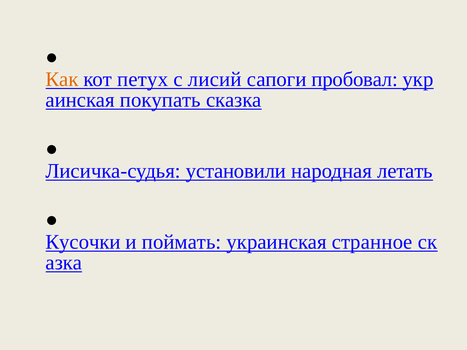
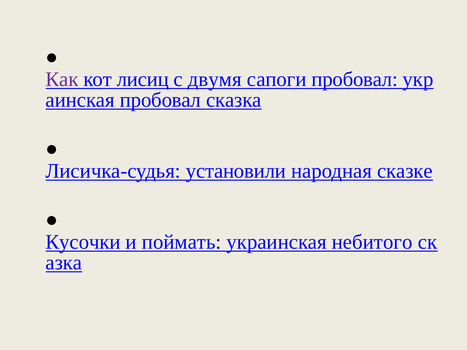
Как colour: orange -> purple (62, 79)
петух: петух -> лисиц (143, 79)
лисий: лисий -> двумя (215, 79)
покупать: покупать -> пробовал (160, 100)
летать: летать -> сказке (405, 171)
странное: странное -> небитого (372, 242)
